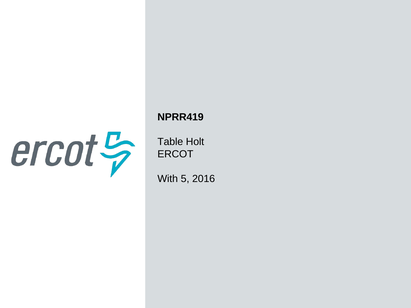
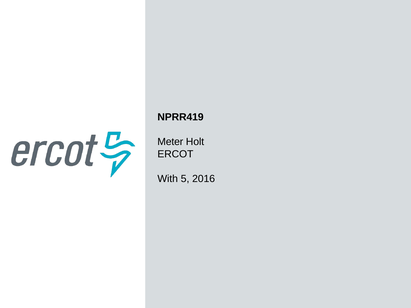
Table: Table -> Meter (170, 142)
